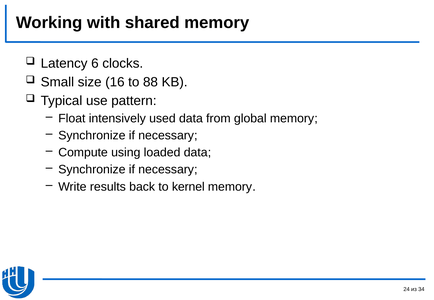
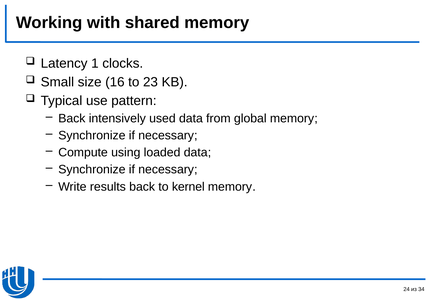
6: 6 -> 1 (95, 63)
88: 88 -> 23 (150, 82)
Float: Float -> Back (72, 119)
